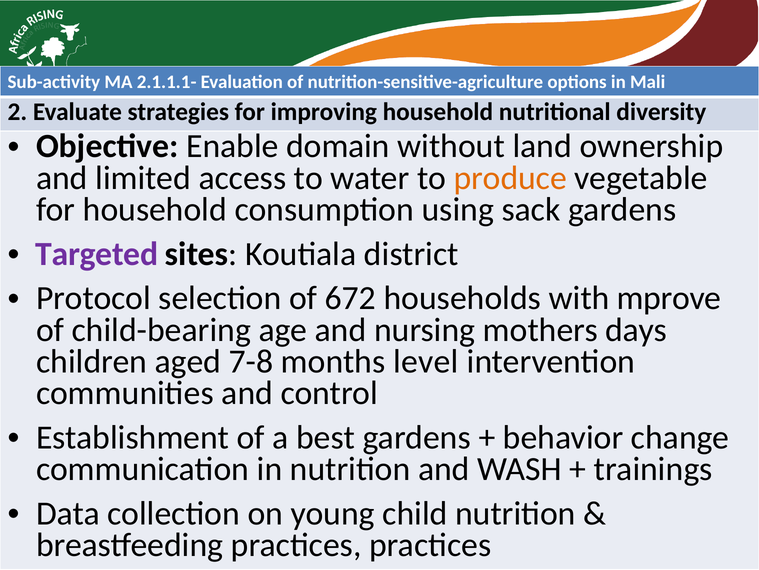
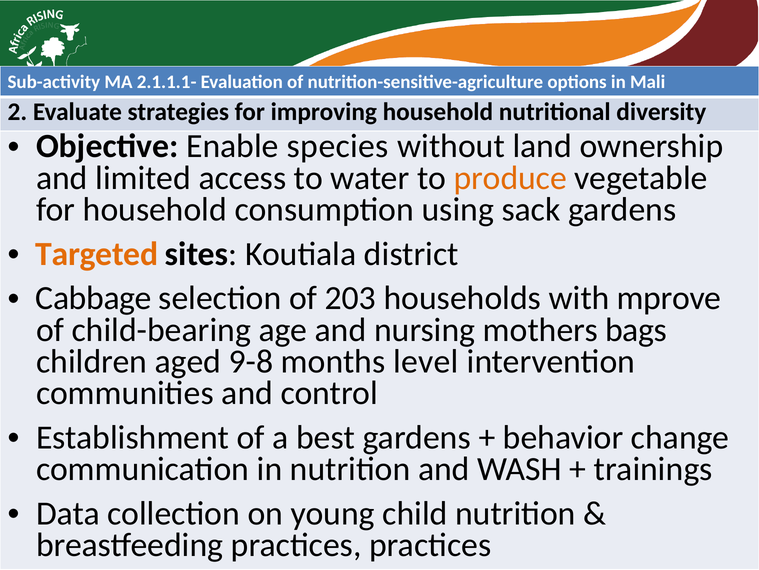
domain: domain -> species (338, 146)
Targeted colour: purple -> orange (97, 254)
Protocol: Protocol -> Cabbage (94, 298)
672: 672 -> 203 (350, 298)
days: days -> bags (636, 329)
7-8: 7-8 -> 9-8 (251, 361)
